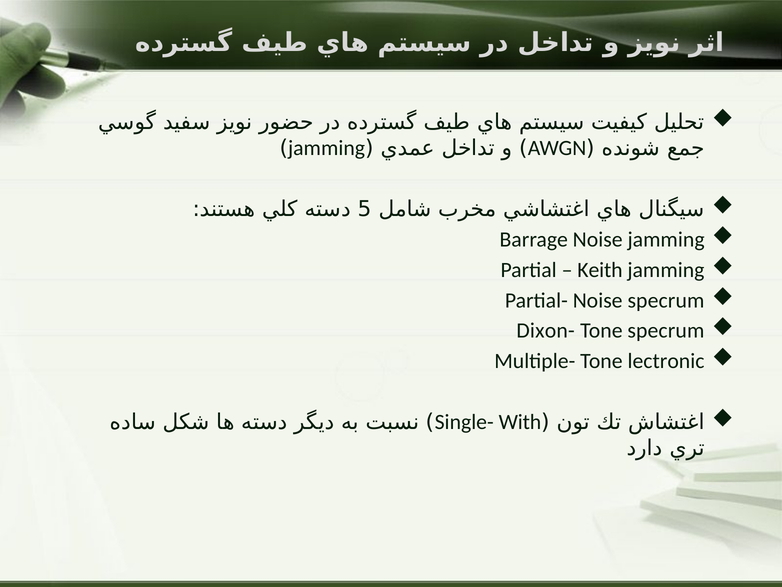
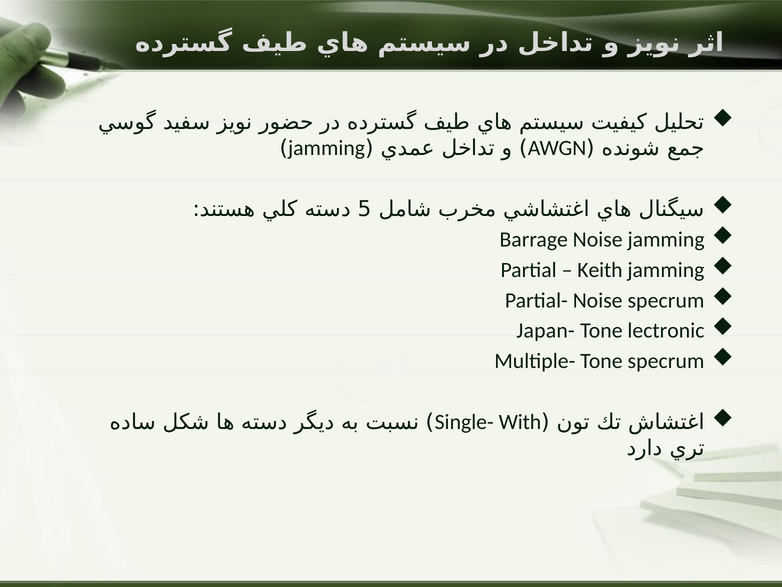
Dixon-: Dixon- -> Japan- (546, 331)
Tone specrum: specrum -> lectronic (666, 331)
Tone lectronic: lectronic -> specrum (666, 361)
